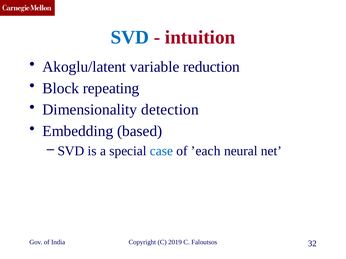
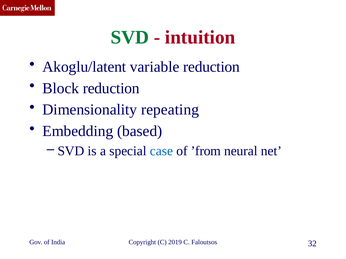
SVD colour: blue -> green (130, 37)
Block repeating: repeating -> reduction (111, 88)
detection: detection -> repeating (170, 110)
’each: ’each -> ’from (206, 151)
